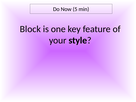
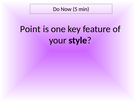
Block: Block -> Point (30, 29)
